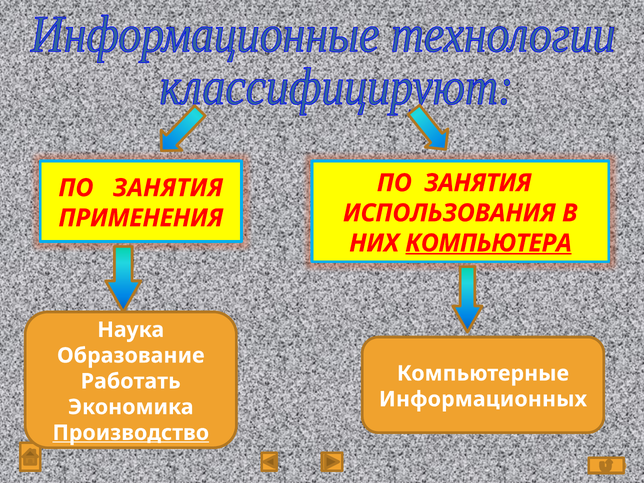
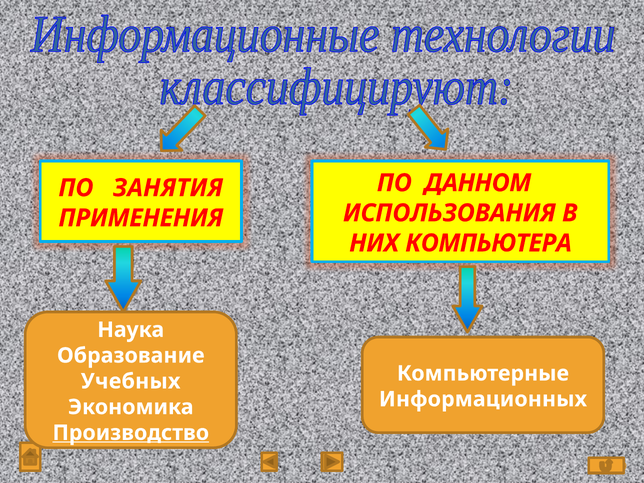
ЗАНЯТИЯ: ЗАНЯТИЯ -> ДАННОМ (478, 183)
КОМПЬЮТЕРА underline: present -> none (489, 243)
Работать: Работать -> Учебных (131, 381)
